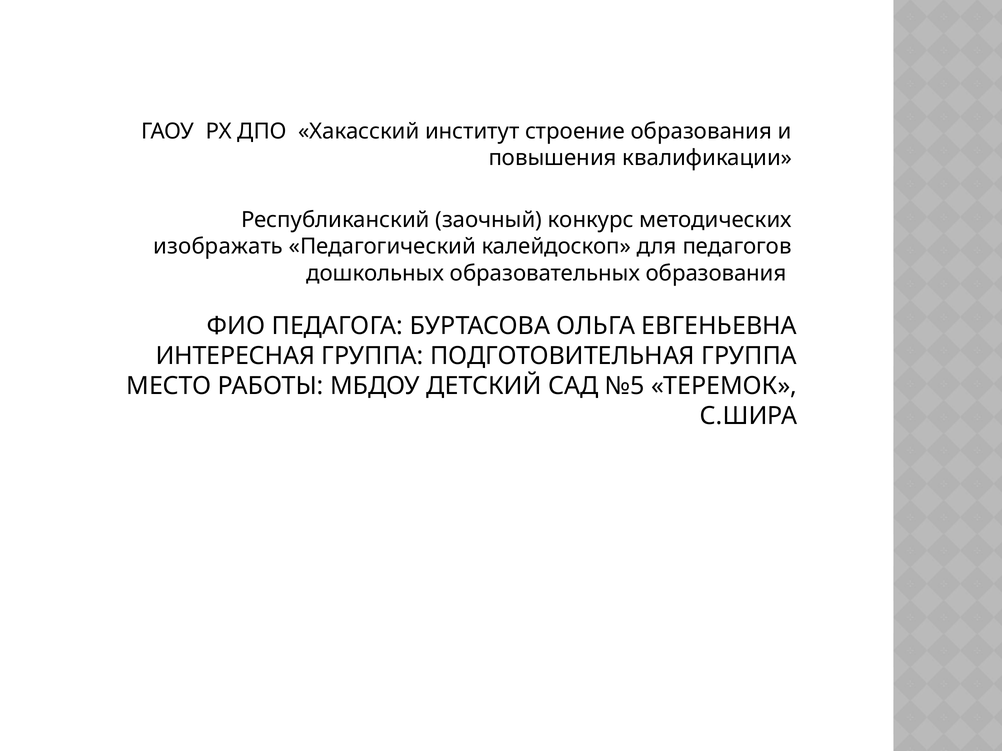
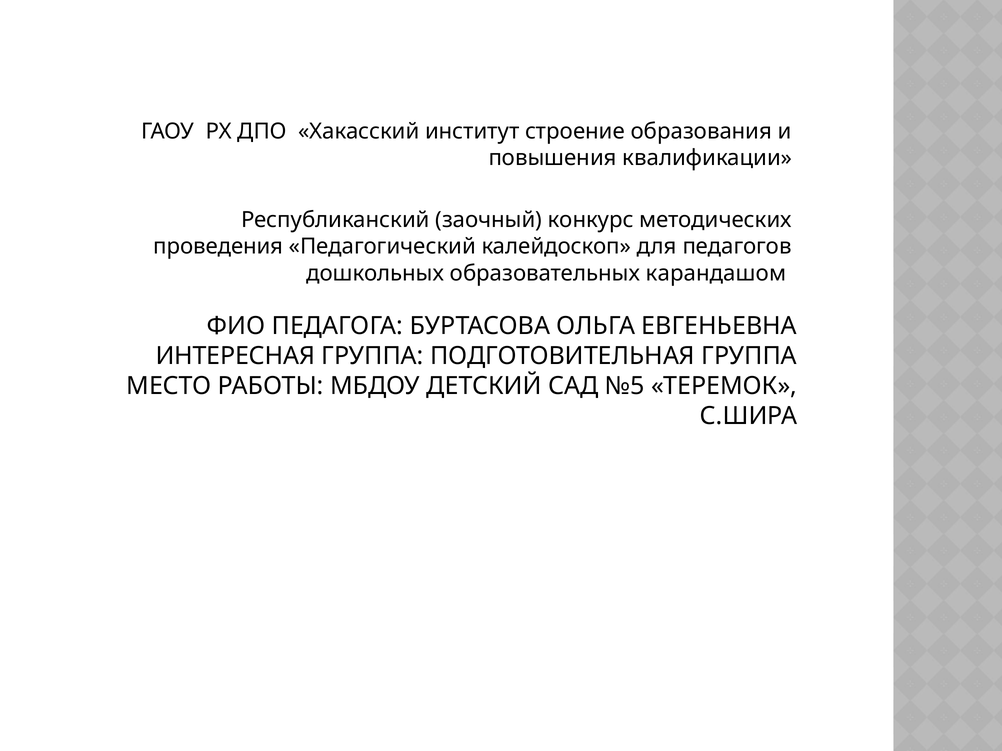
изображать: изображать -> проведения (218, 247)
образовательных образования: образования -> карандашом (716, 273)
